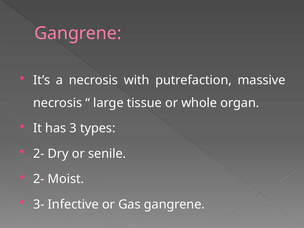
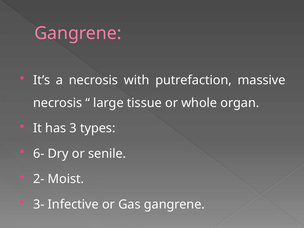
2-: 2- -> 6- (39, 154)
